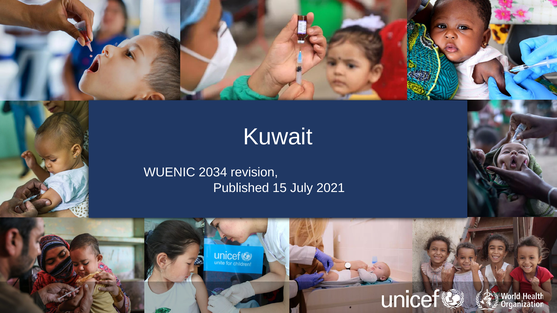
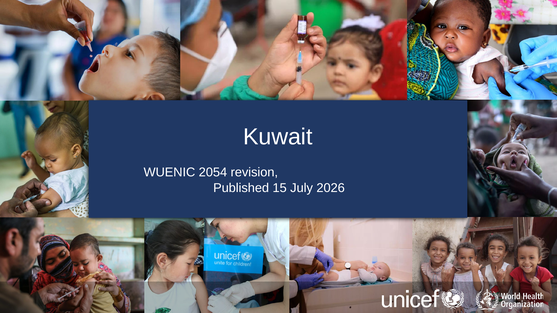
2034: 2034 -> 2054 (213, 173)
2021: 2021 -> 2026 (331, 188)
